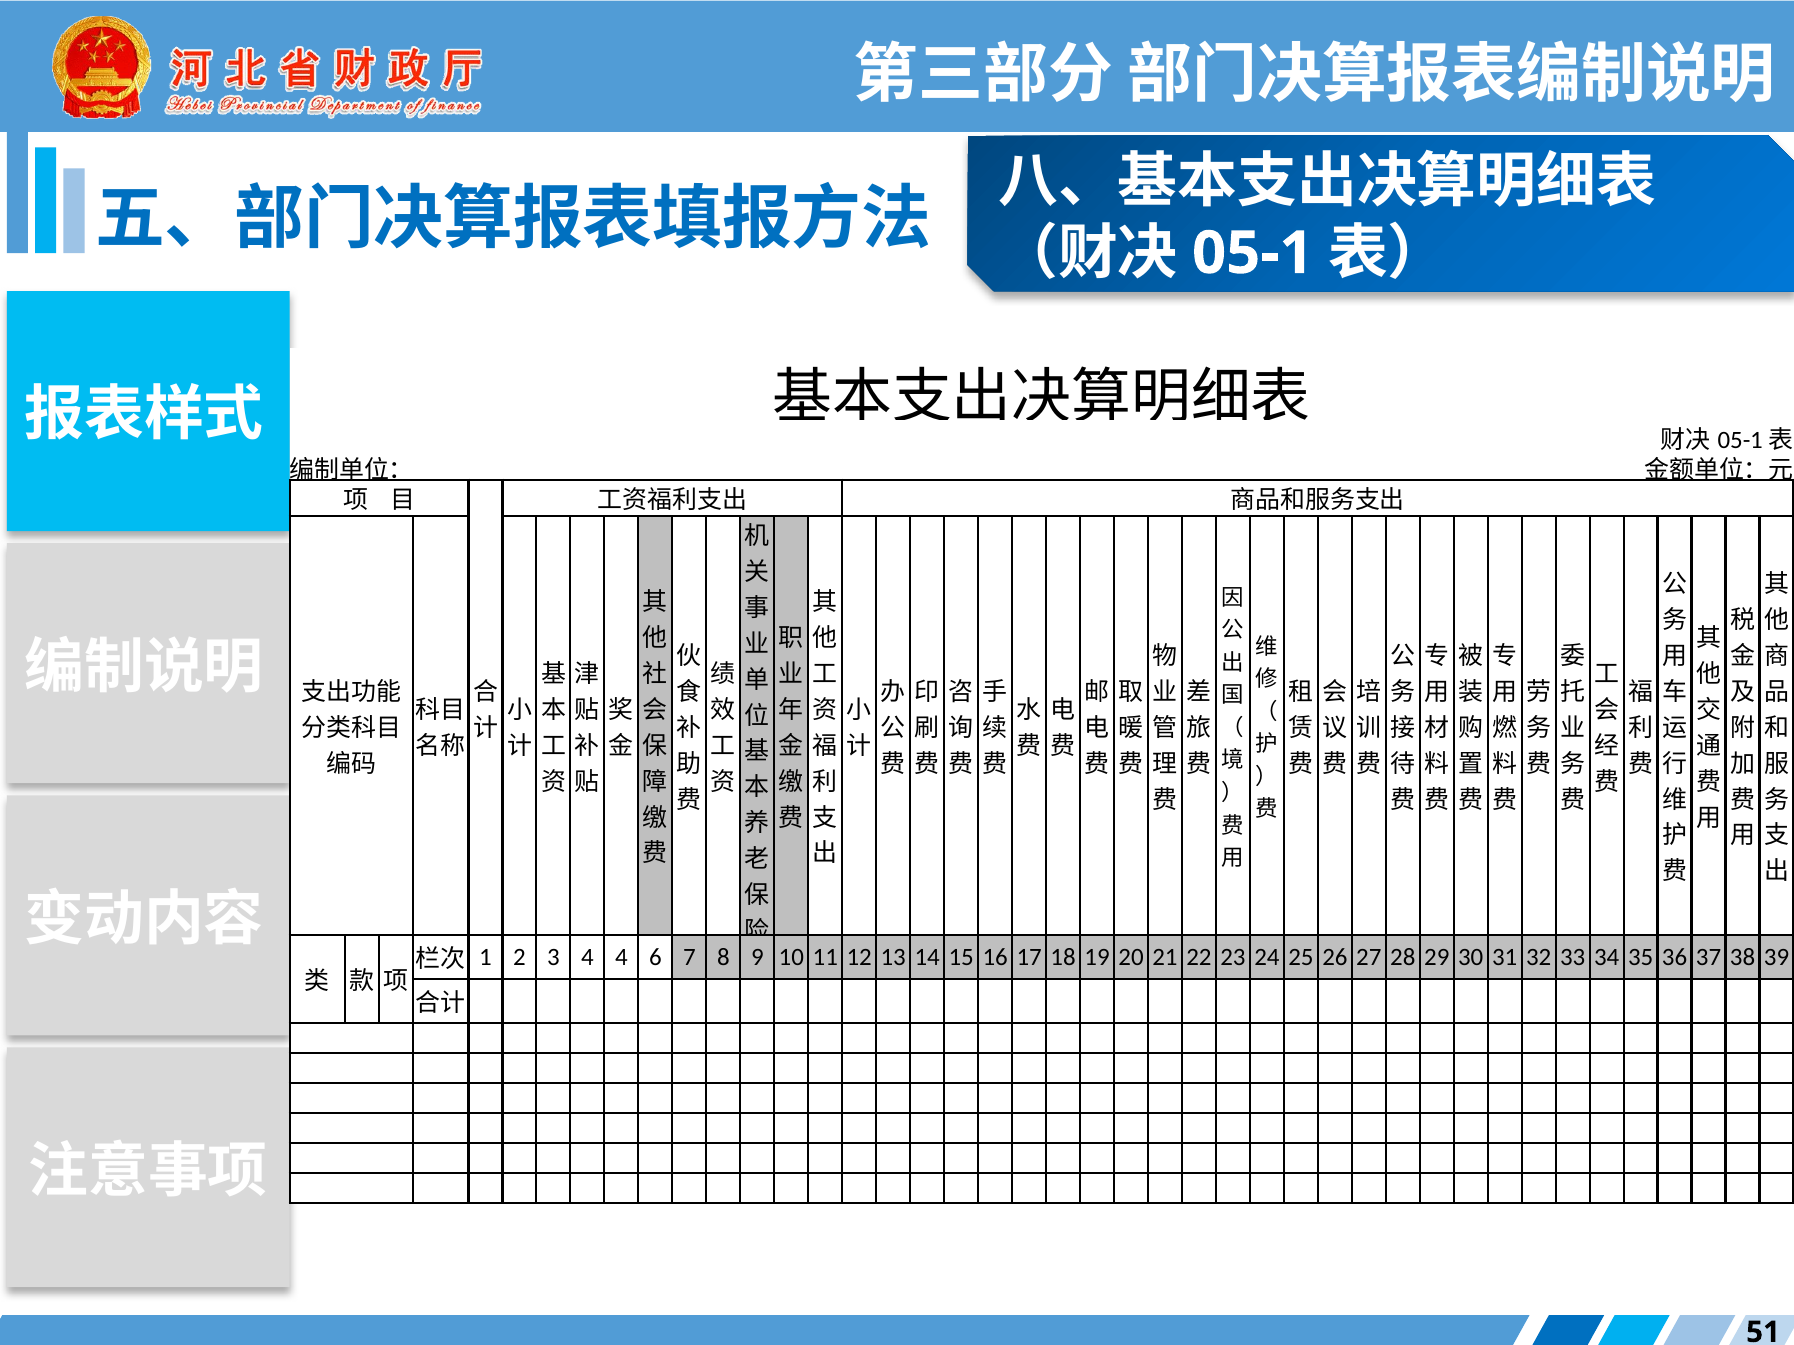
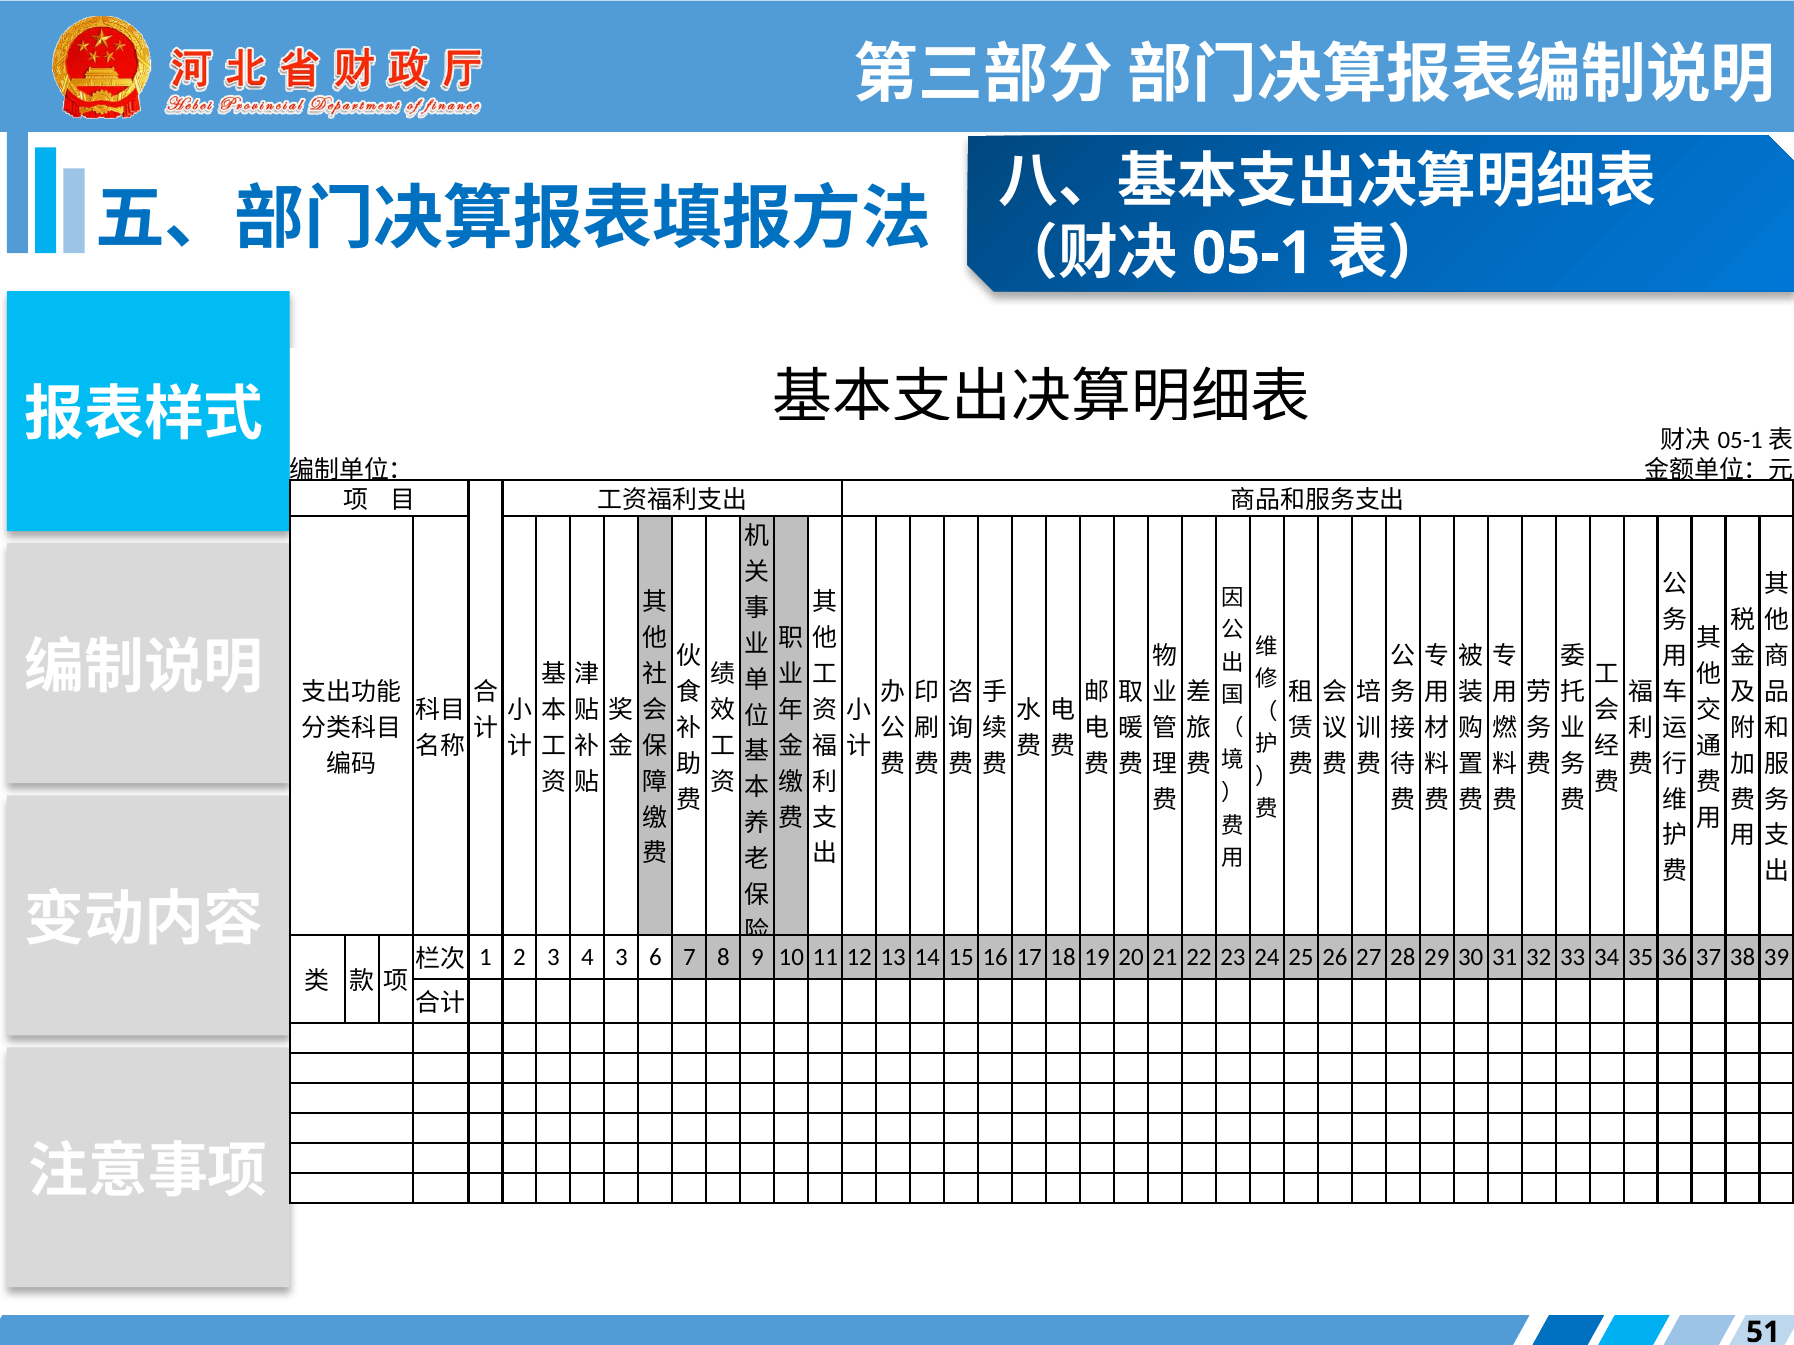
4 4: 4 -> 3 (621, 958)
